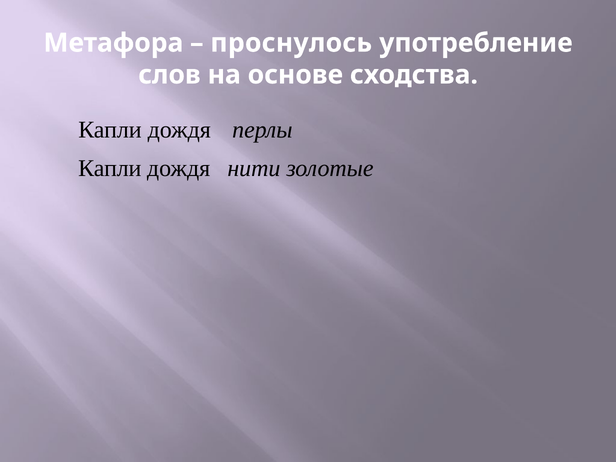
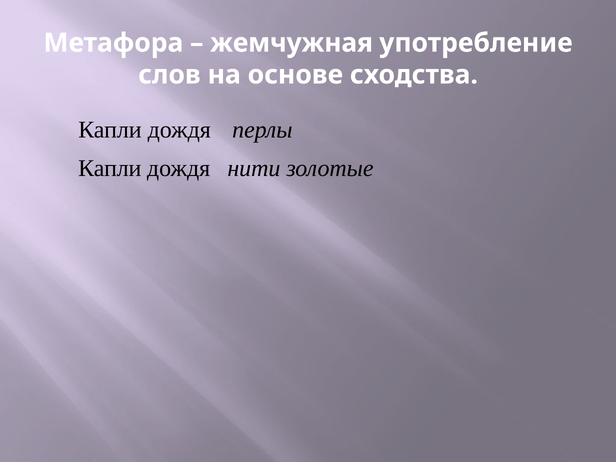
проснулось: проснулось -> жемчужная (292, 43)
